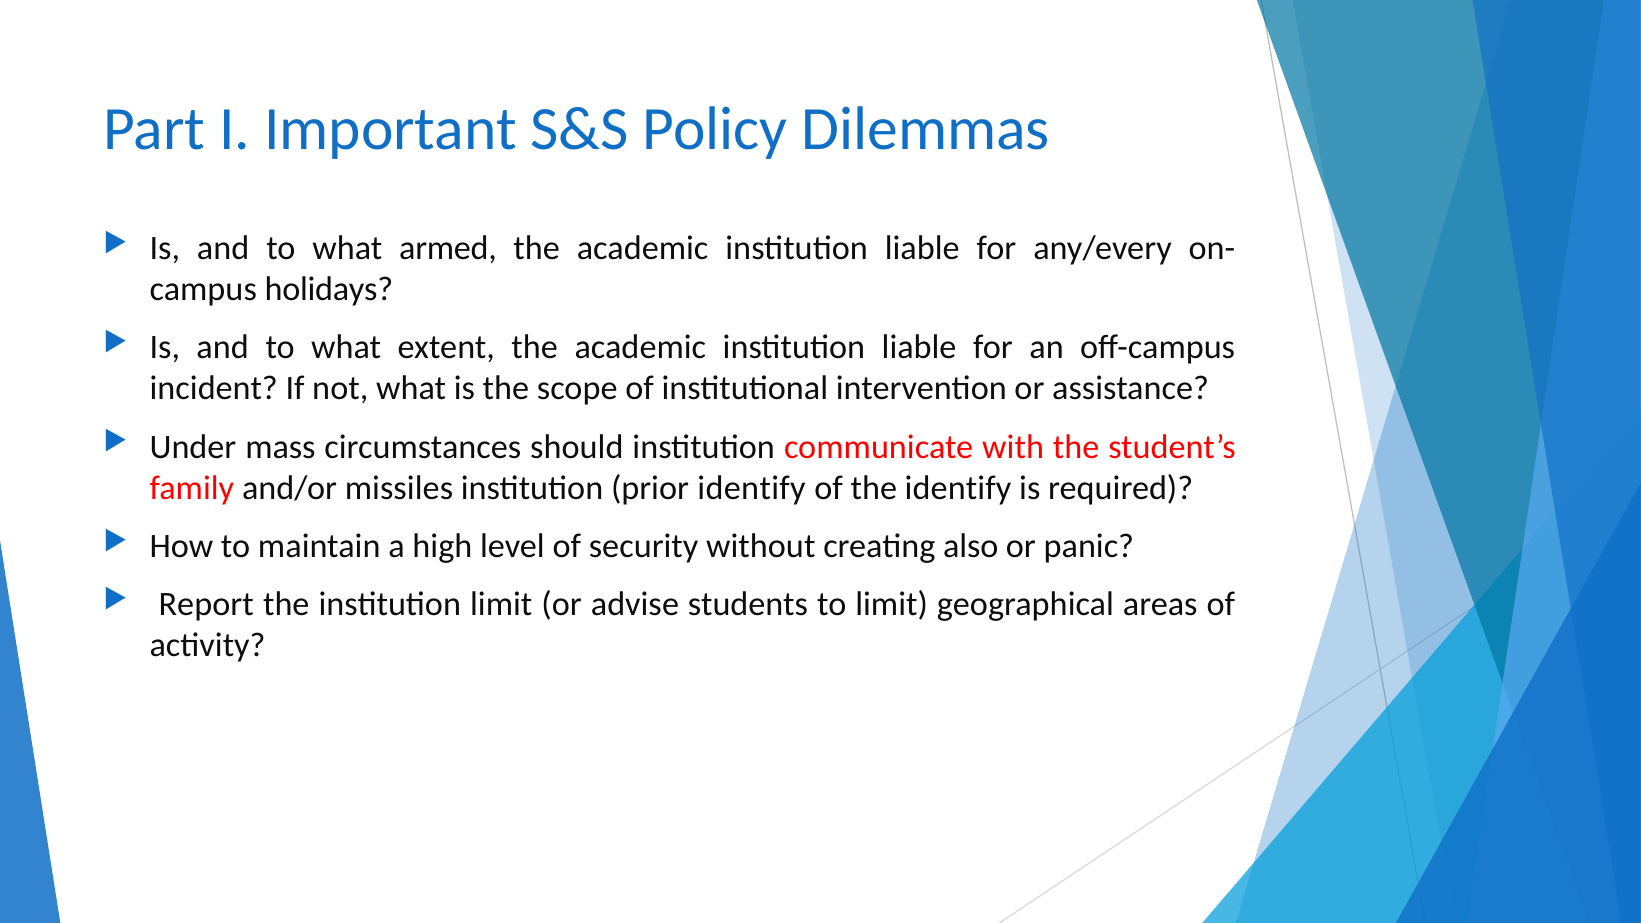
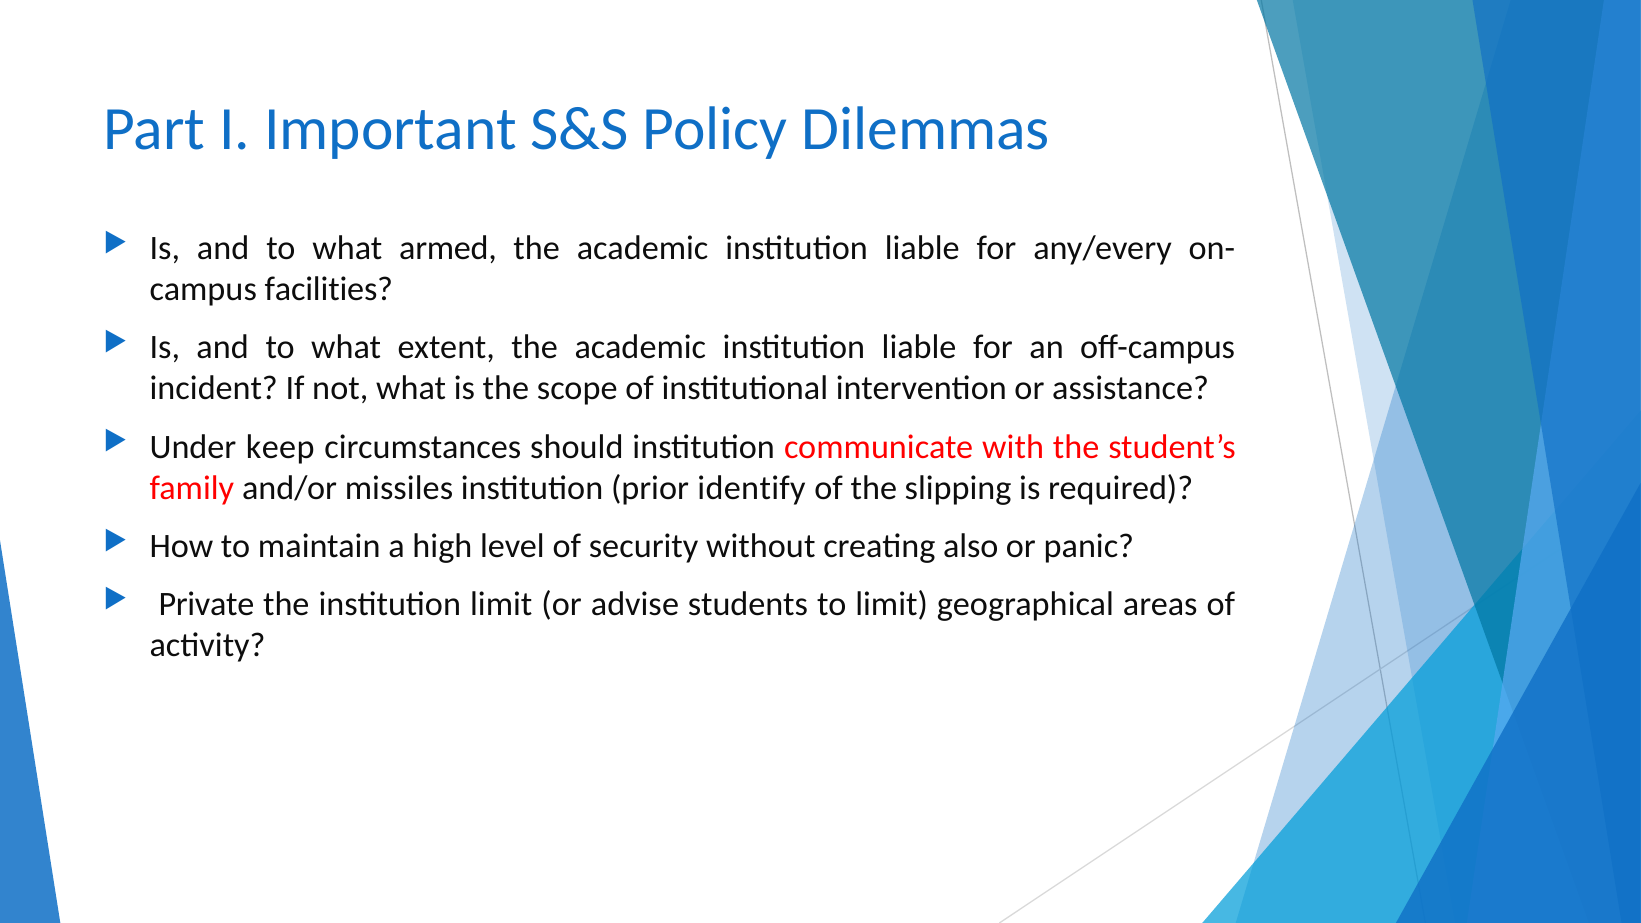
holidays: holidays -> facilities (329, 289)
mass: mass -> keep (280, 447)
the identify: identify -> slipping (958, 488)
Report: Report -> Private (206, 604)
